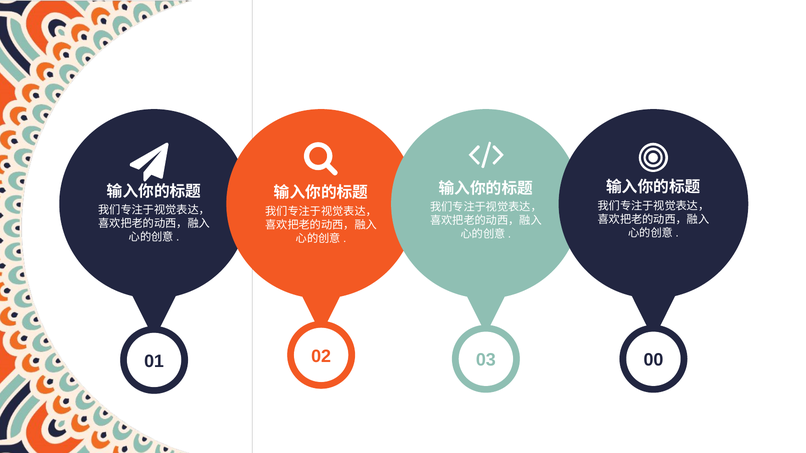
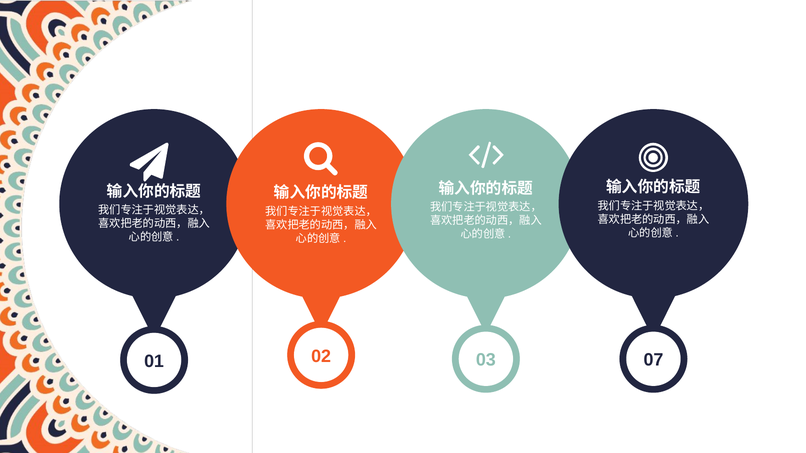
00: 00 -> 07 (653, 360)
